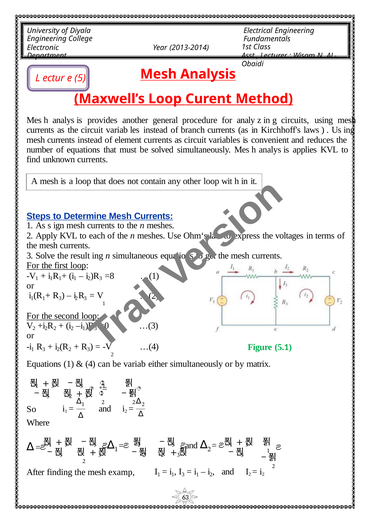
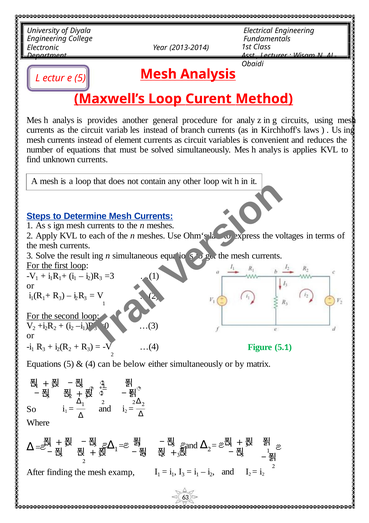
=8: =8 -> =3 (109, 275)
Equations 1: 1 -> 5 (69, 363)
be variab: variab -> below (135, 363)
